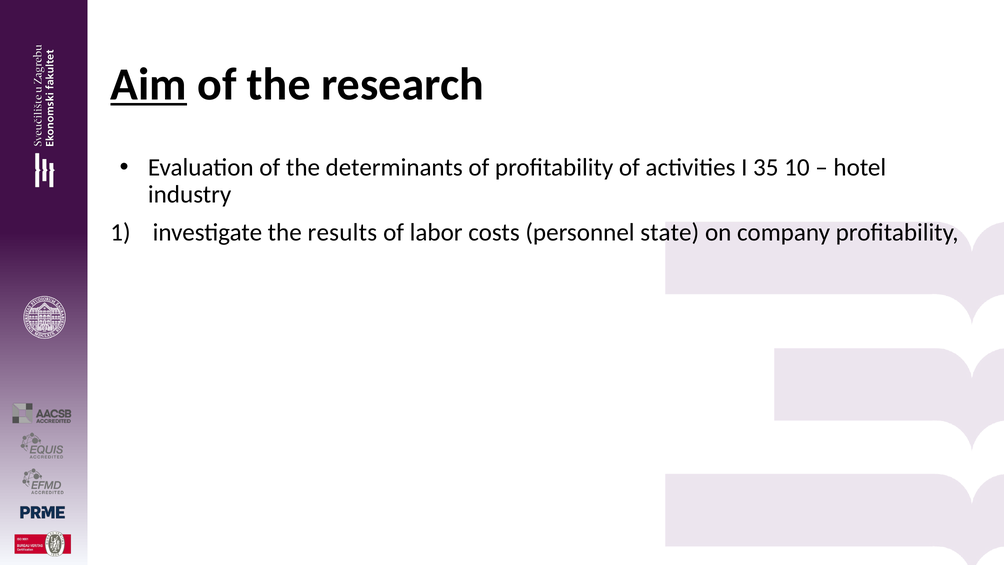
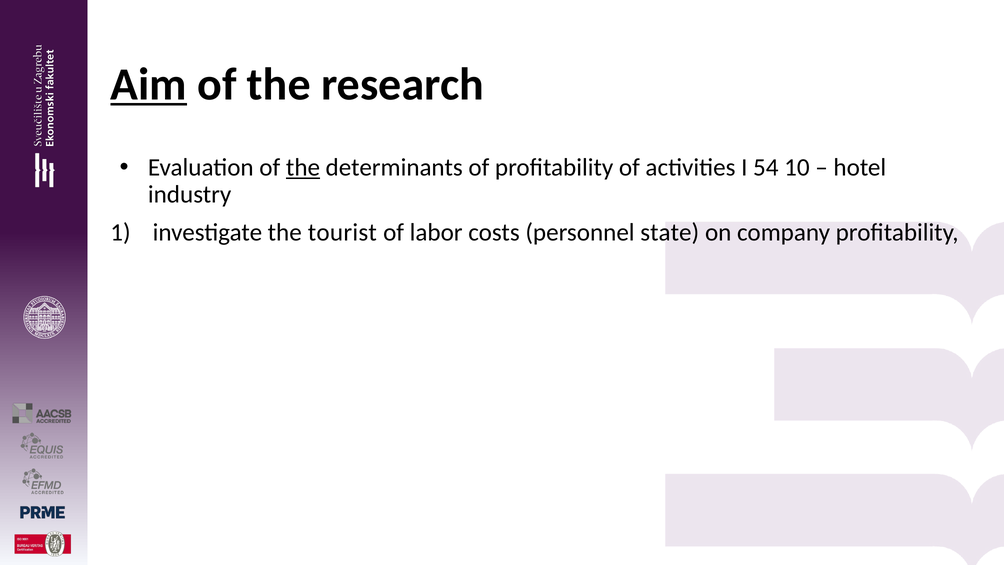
the underline: none -> present (303, 168)
35: 35 -> 54 (766, 168)
results: results -> tourist (342, 232)
